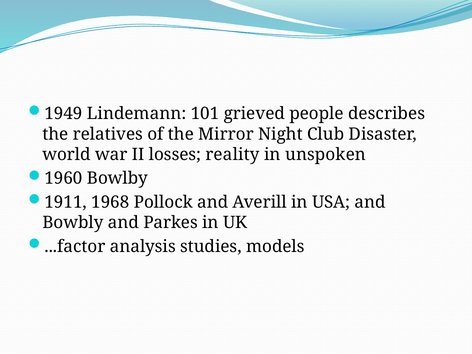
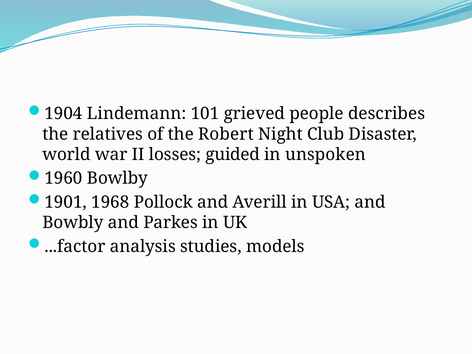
1949: 1949 -> 1904 (63, 114)
Mirror: Mirror -> Robert (226, 134)
reality: reality -> guided (233, 155)
1911: 1911 -> 1901 (66, 202)
